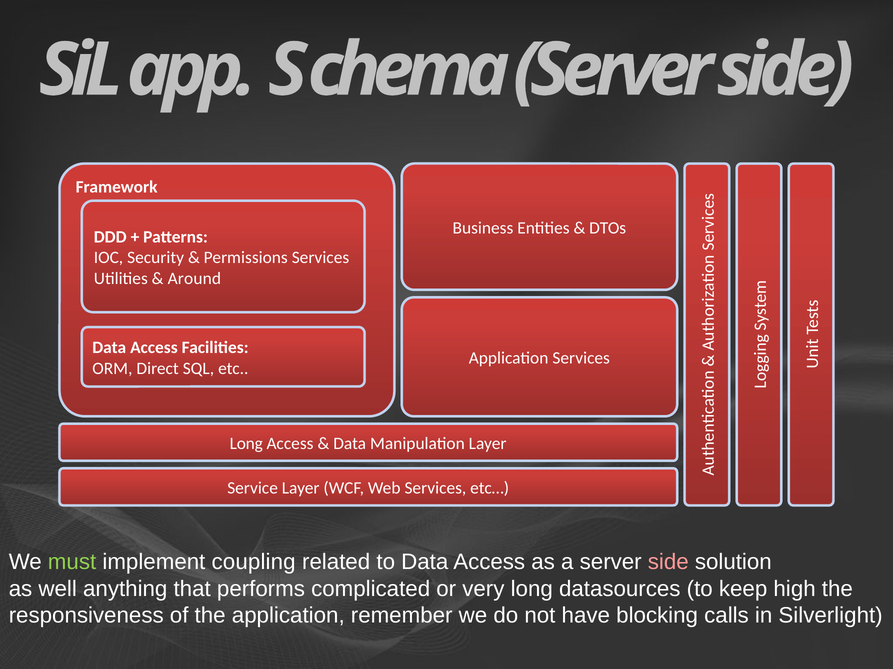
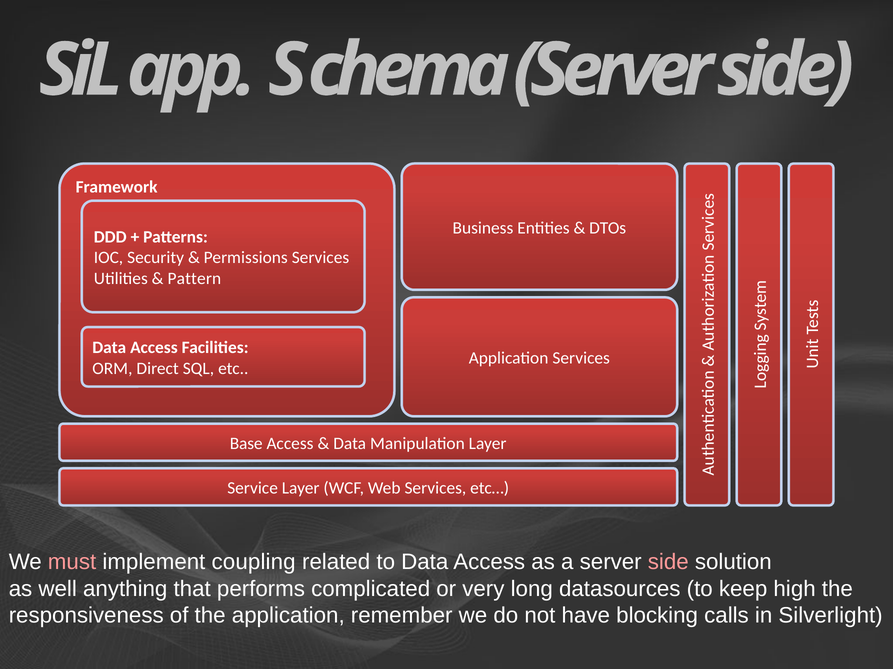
Around: Around -> Pattern (194, 279)
Long: Long -> Base (246, 444)
must colour: light green -> pink (72, 563)
